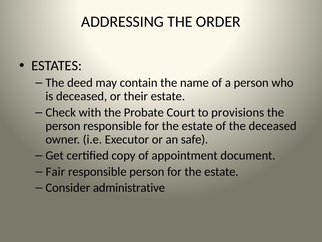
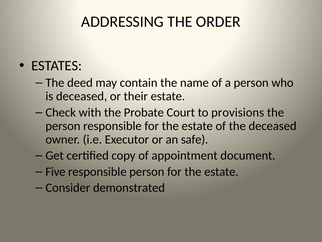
Fair: Fair -> Five (55, 171)
administrative: administrative -> demonstrated (129, 187)
